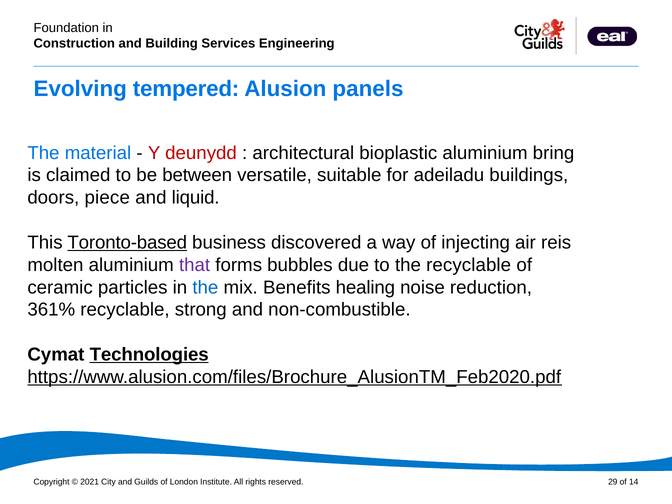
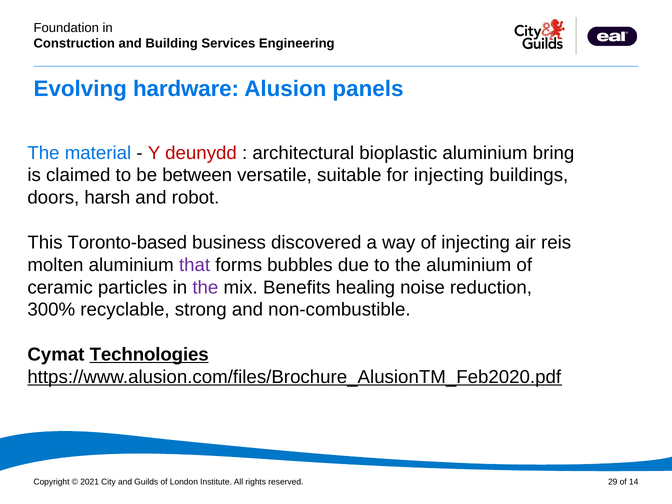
tempered: tempered -> hardware (186, 89)
for adeiladu: adeiladu -> injecting (449, 175)
piece: piece -> harsh (107, 198)
liquid: liquid -> robot (196, 198)
Toronto-based underline: present -> none (127, 243)
the recyclable: recyclable -> aluminium (469, 265)
the colour: blue -> purple (205, 287)
361%: 361% -> 300% (51, 310)
